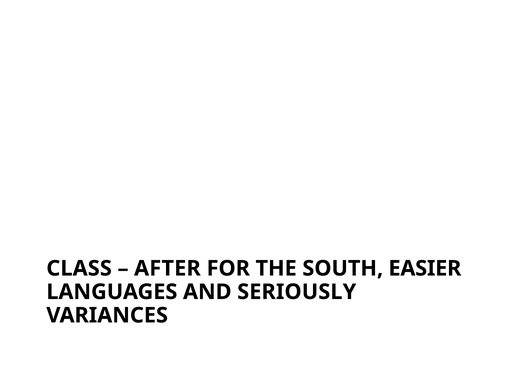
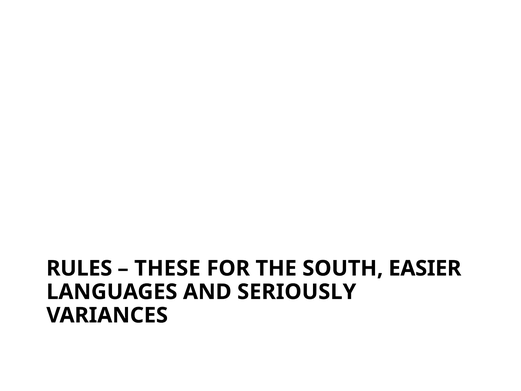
CLASS: CLASS -> RULES (79, 268)
AFTER: AFTER -> THESE (167, 268)
